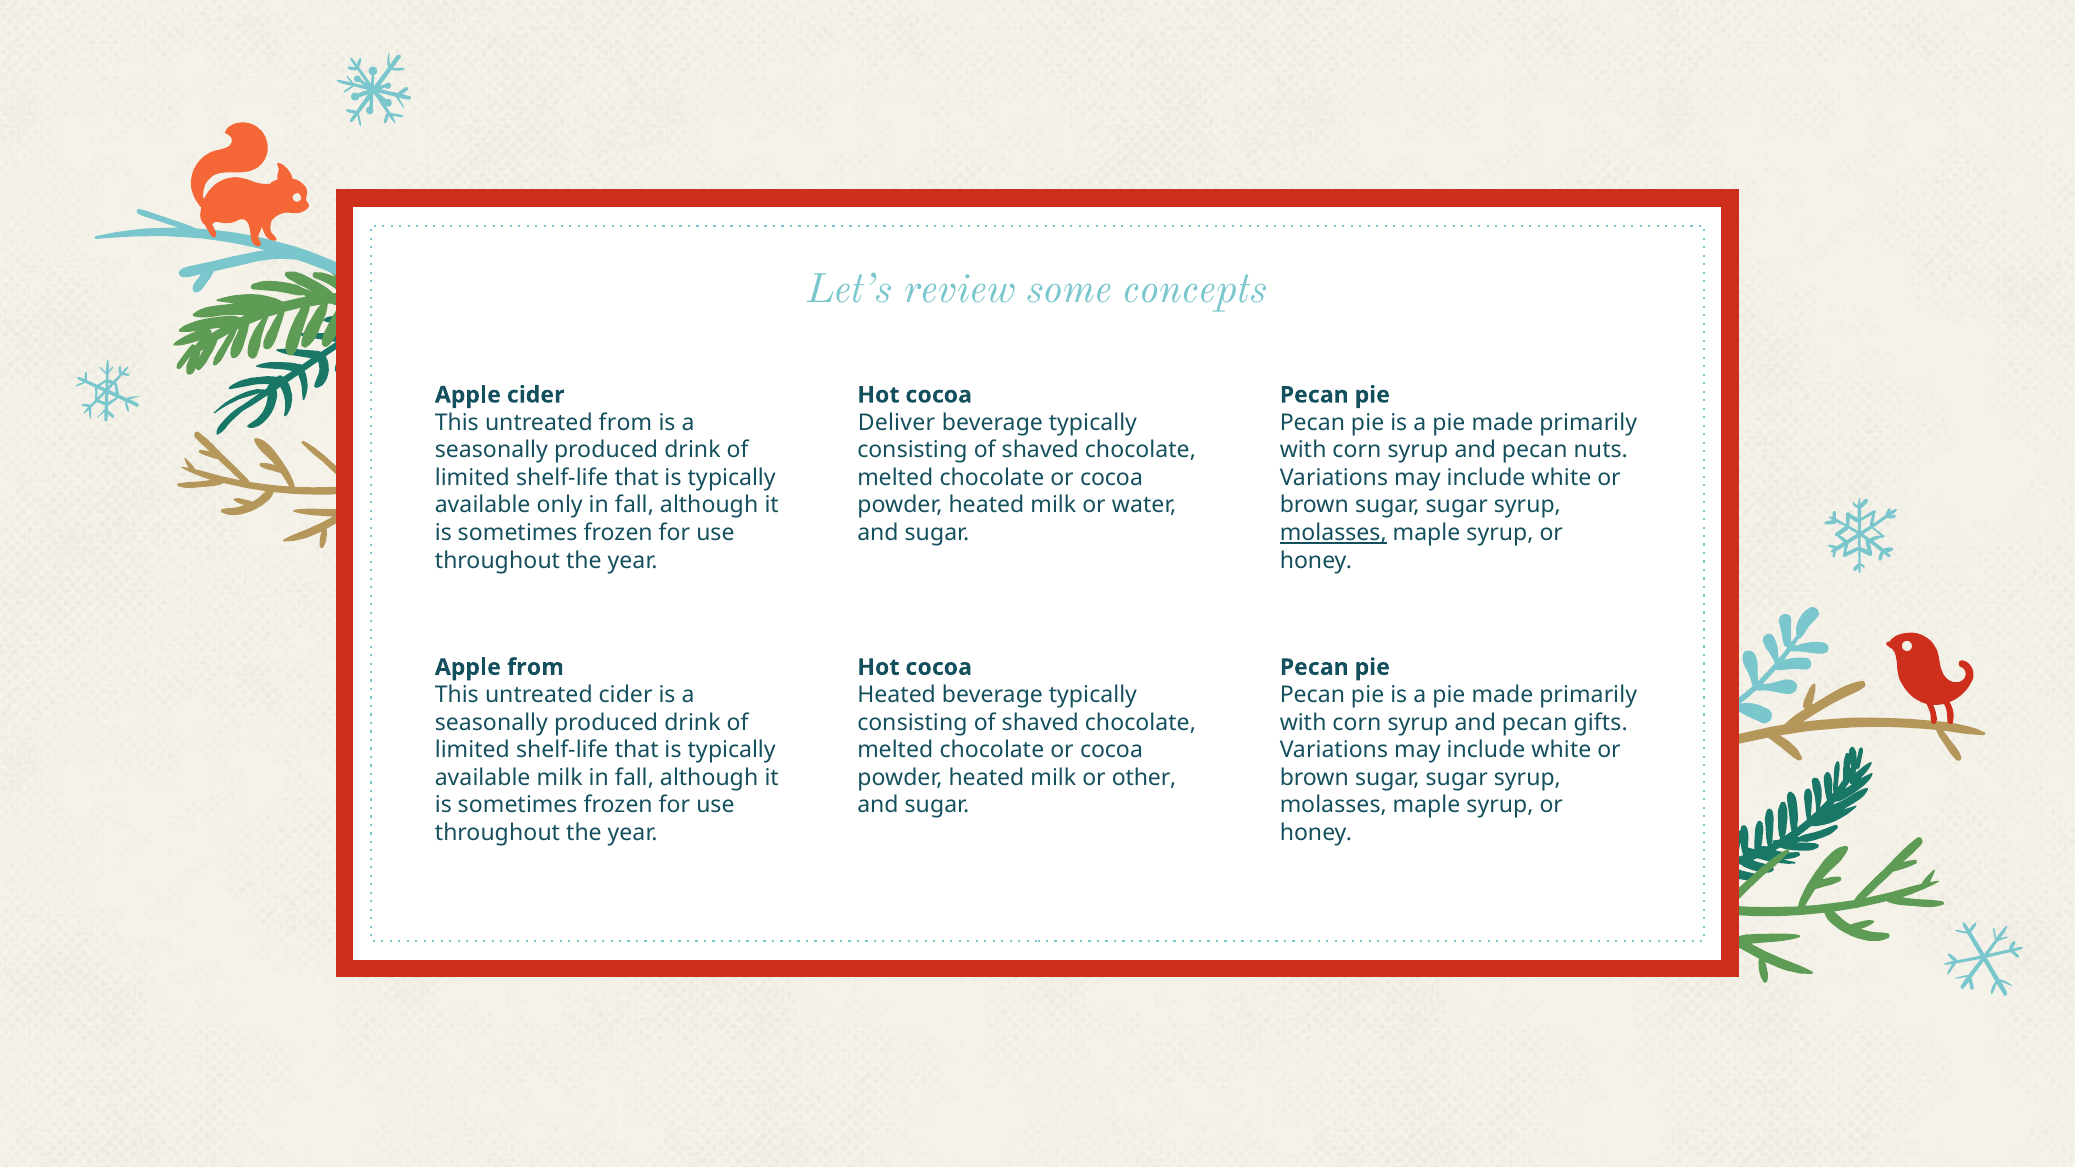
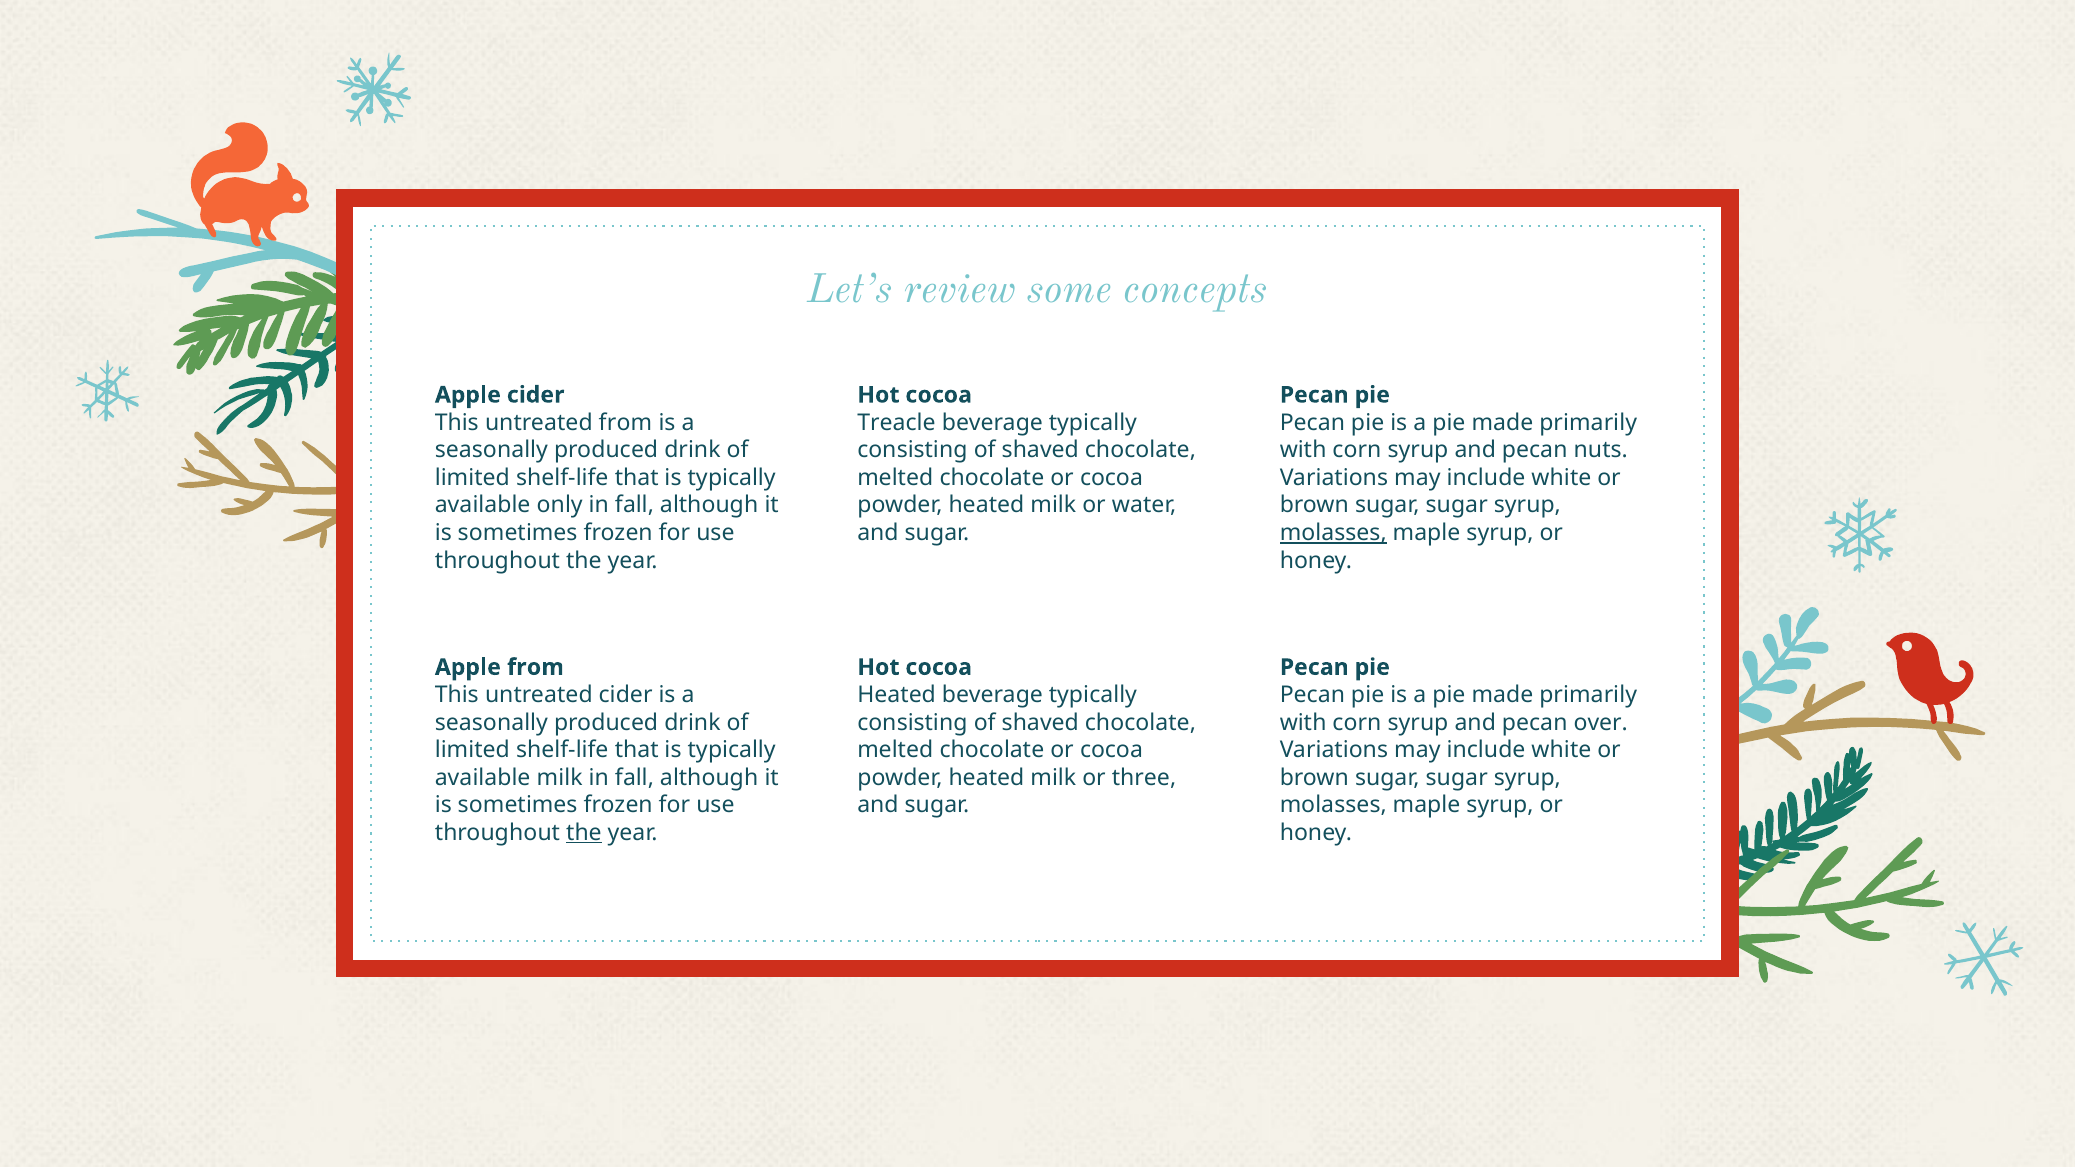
Deliver: Deliver -> Treacle (897, 423)
gifts: gifts -> over (1601, 723)
other: other -> three (1144, 778)
the underline: none -> present (584, 833)
